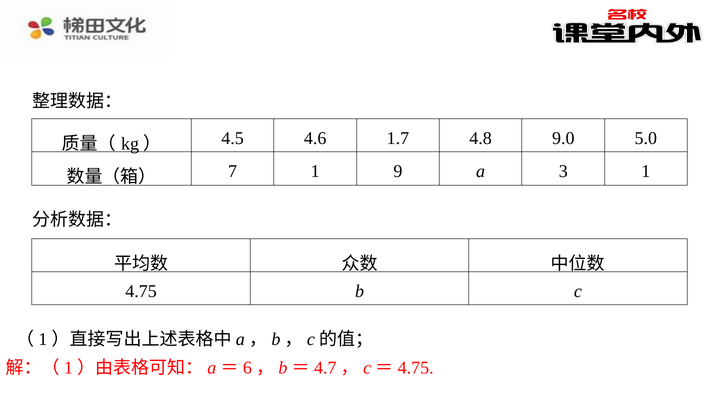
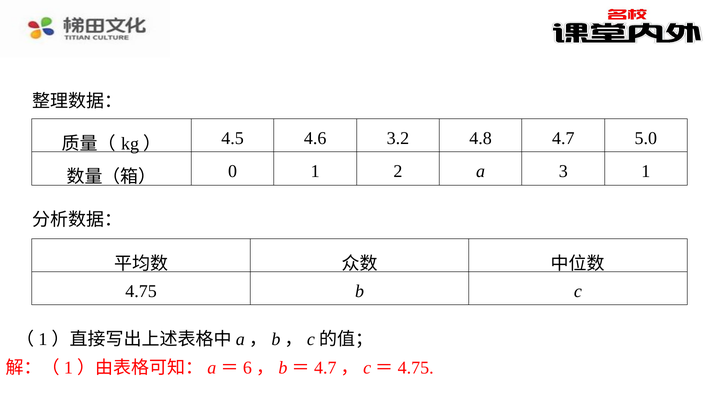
1.7: 1.7 -> 3.2 (398, 138)
9.0: 9.0 -> 4.7 (563, 138)
7: 7 -> 0 (233, 172)
9: 9 -> 2 (398, 172)
